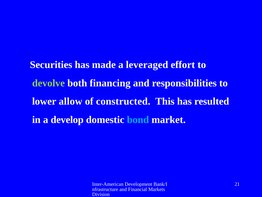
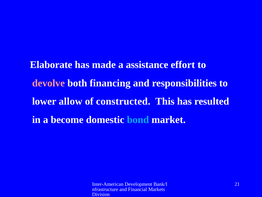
Securities: Securities -> Elaborate (51, 64)
leveraged: leveraged -> assistance (147, 64)
devolve colour: light green -> pink (48, 83)
develop: develop -> become (67, 120)
